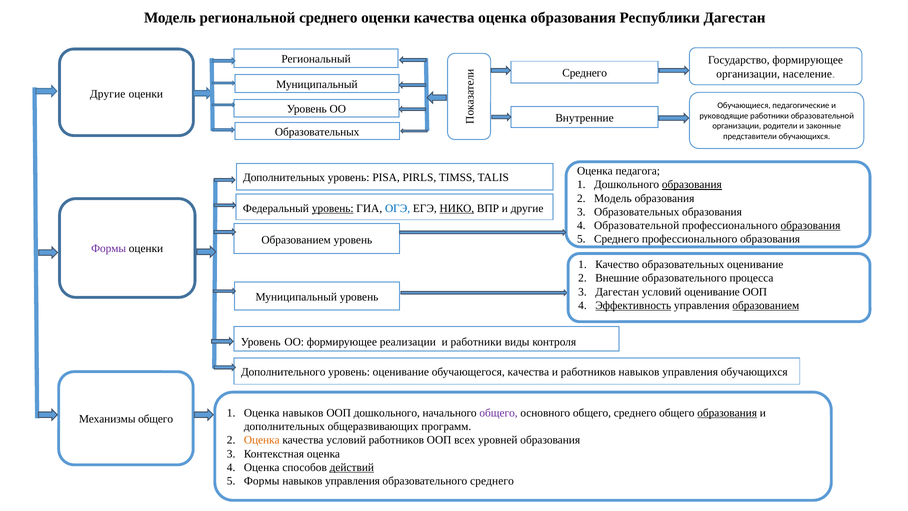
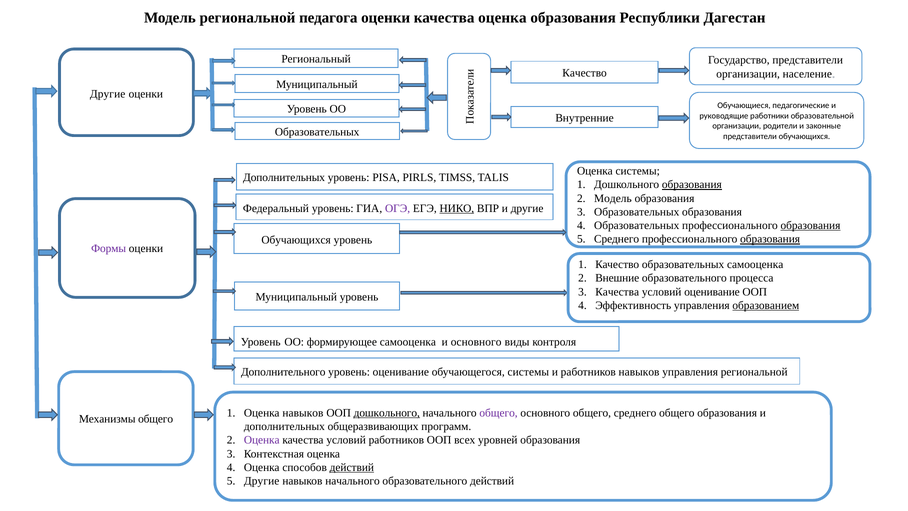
региональной среднего: среднего -> педагога (328, 18)
Государство формирующее: формирующее -> представители (808, 60)
и Среднего: Среднего -> Качество (585, 73)
Оценка педагога: педагога -> системы (638, 171)
уровень underline: present -> none (333, 208)
ОГЭ colour: blue -> purple (398, 208)
Образовательной: Образовательной -> Образовательных (637, 225)
образования underline: none -> present (770, 239)
Образованием: Образованием -> Обучающихся (296, 240)
образовательных оценивание: оценивание -> самооценка (755, 264)
Дагестан: Дагестан -> Качества (617, 292)
Эффективность underline: present -> none (633, 305)
формирующее реализации: реализации -> самооценка (408, 342)
и работники: работники -> основного (476, 342)
обучающегося качества: качества -> системы (528, 372)
управления обучающихся: обучающихся -> региональной (754, 372)
дошкольного underline: none -> present (387, 413)
образования underline: present -> none (727, 413)
Оценка colour: orange -> purple (262, 440)
Формы: Формы -> Другие (262, 481)
управления: управления -> начального (352, 481)
образовательного среднего: среднего -> действий (492, 481)
